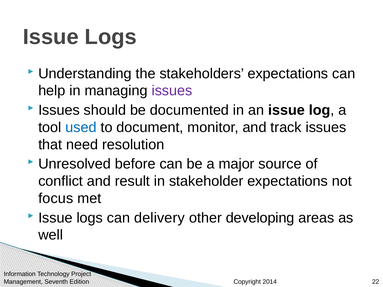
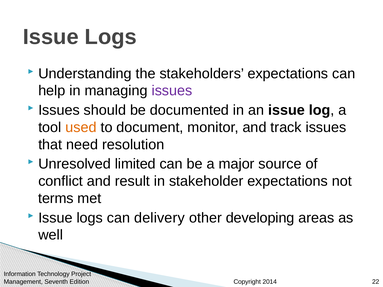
used colour: blue -> orange (81, 127)
before: before -> limited (135, 164)
focus: focus -> terms (56, 199)
